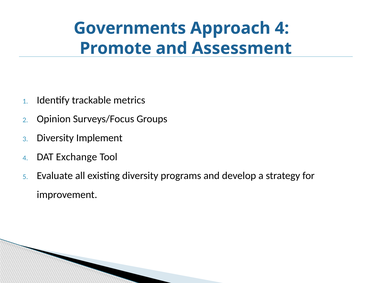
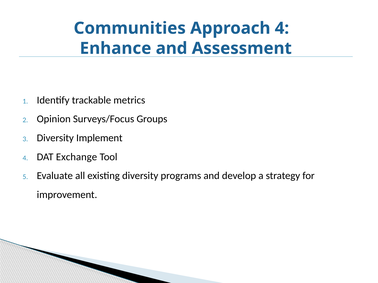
Governments: Governments -> Communities (130, 28)
Promote: Promote -> Enhance (115, 48)
